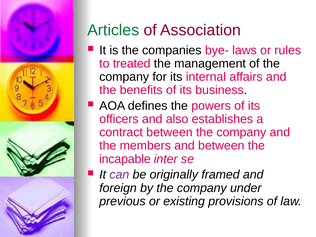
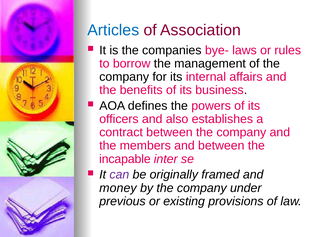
Articles colour: green -> blue (113, 30)
treated: treated -> borrow (132, 64)
foreign: foreign -> money (118, 188)
